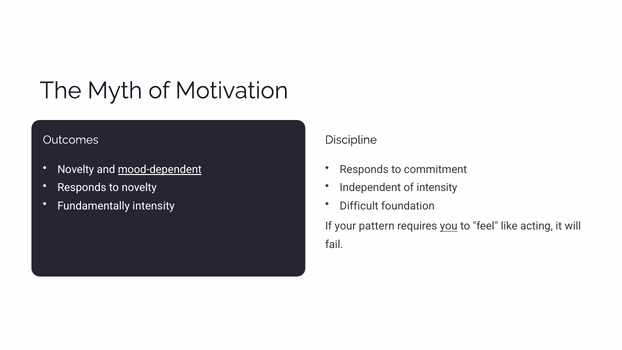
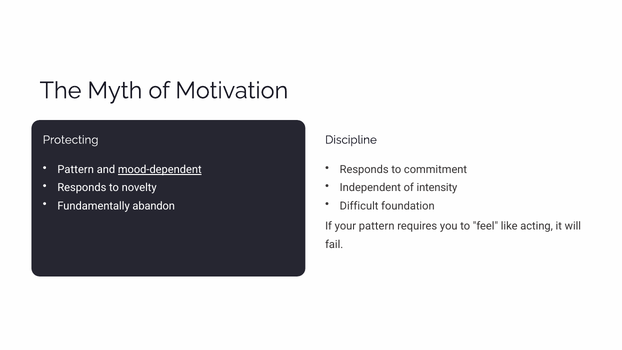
Outcomes: Outcomes -> Protecting (71, 140)
Novelty: Novelty -> Pattern (76, 170)
Fundamentally intensity: intensity -> abandon (154, 206)
you underline: present -> none (449, 226)
